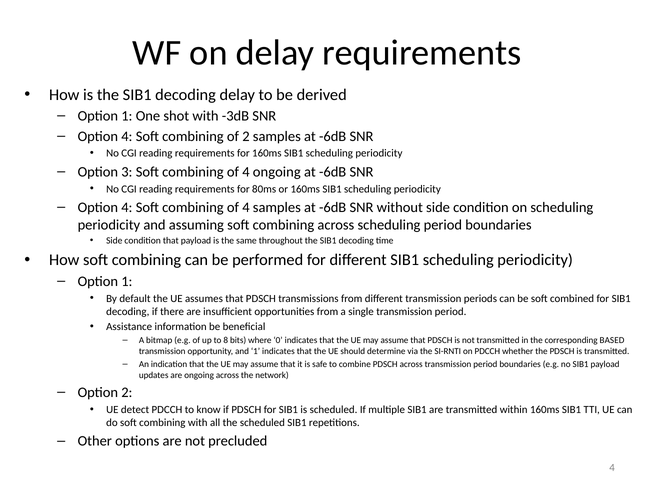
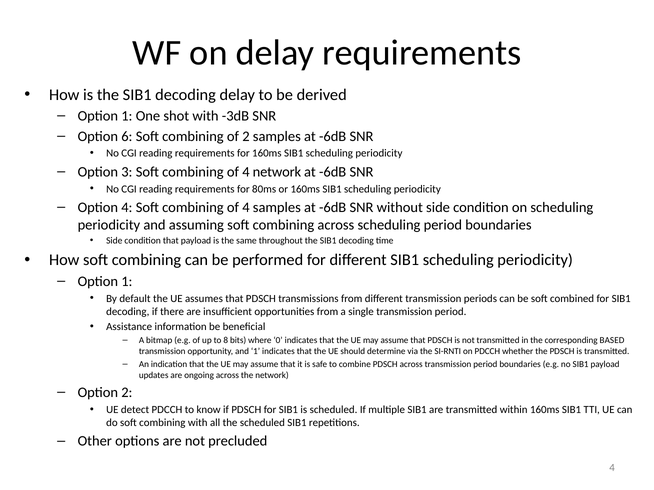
4: 4 -> 6 (127, 136)
4 ongoing: ongoing -> network (277, 172)
